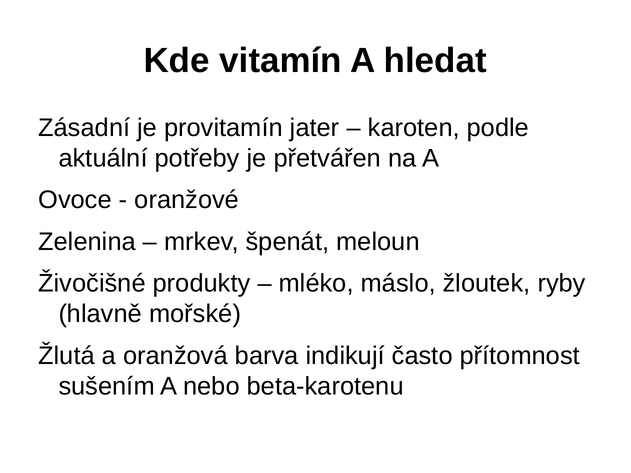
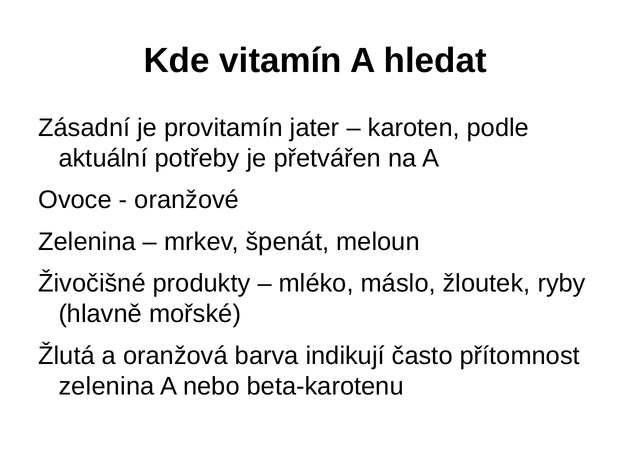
sušením: sušením -> zelenina (107, 386)
